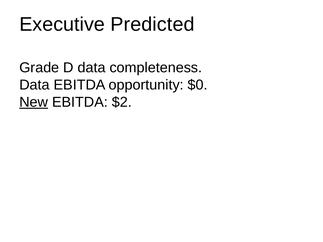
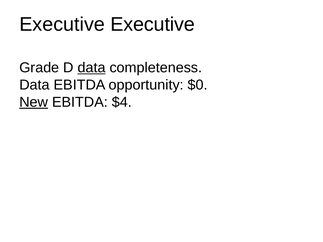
Executive Predicted: Predicted -> Executive (153, 25)
data underline: none -> present (92, 68)
$2: $2 -> $4 (122, 102)
